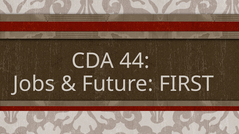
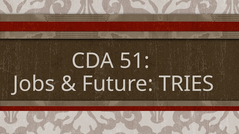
44: 44 -> 51 (135, 61)
FIRST: FIRST -> TRIES (186, 84)
